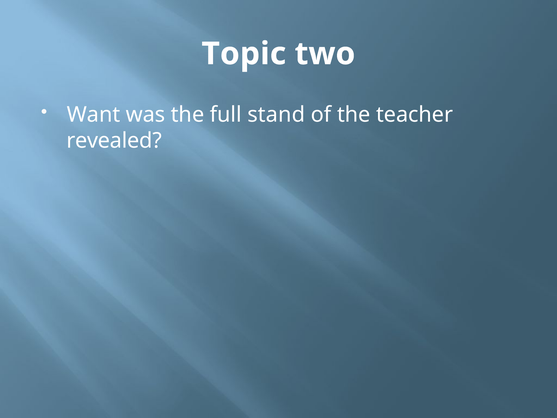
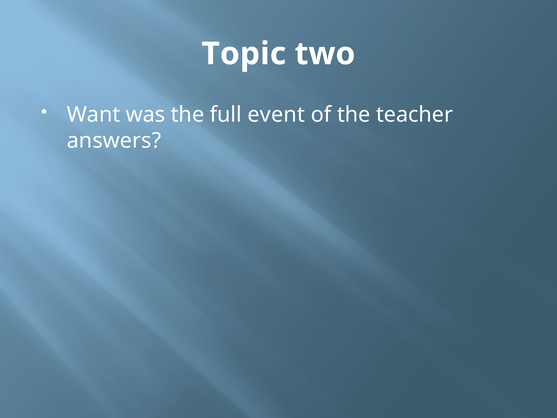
stand: stand -> event (276, 115)
revealed: revealed -> answers (114, 141)
